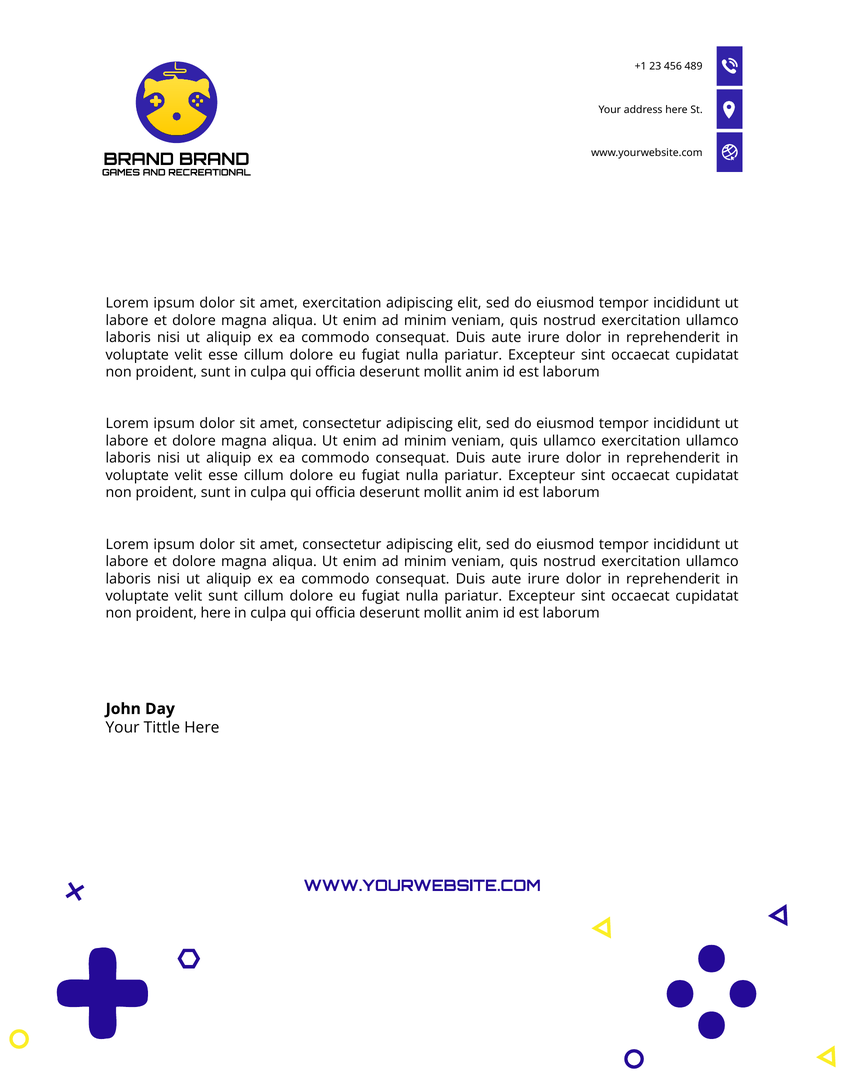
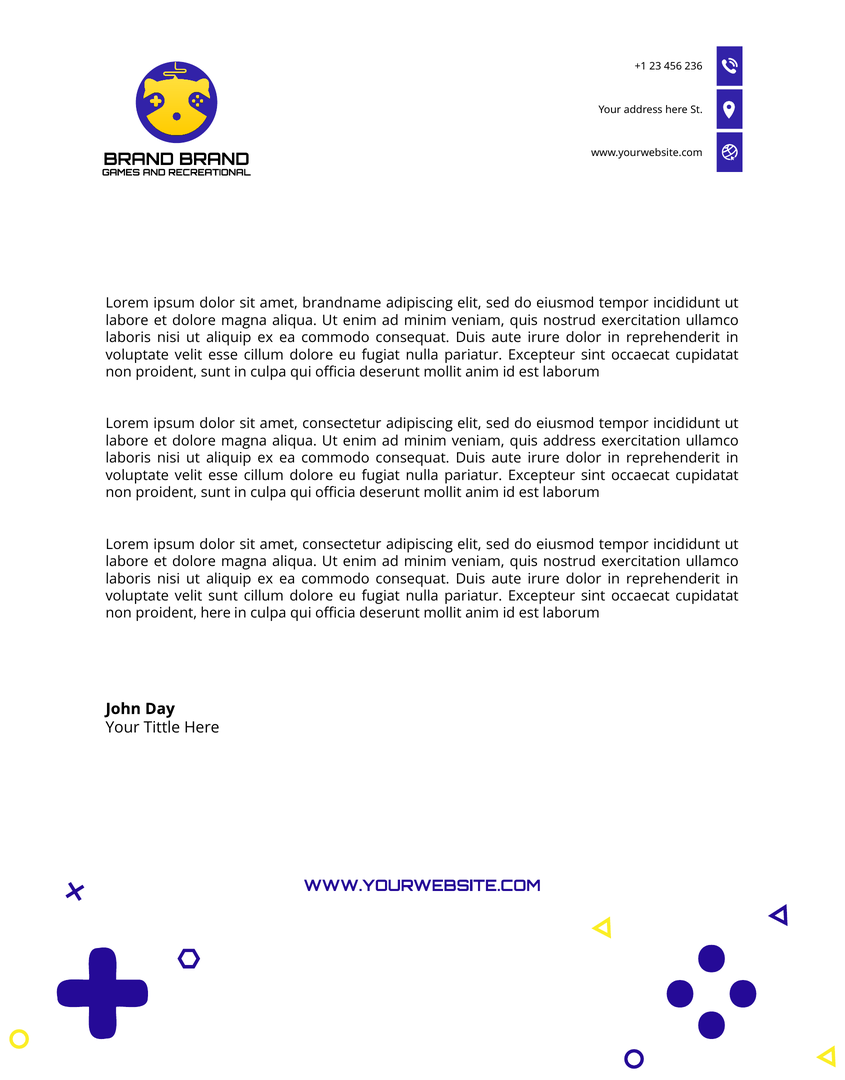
489: 489 -> 236 (694, 66)
amet exercitation: exercitation -> brandname (342, 303)
quis ullamco: ullamco -> address (570, 441)
